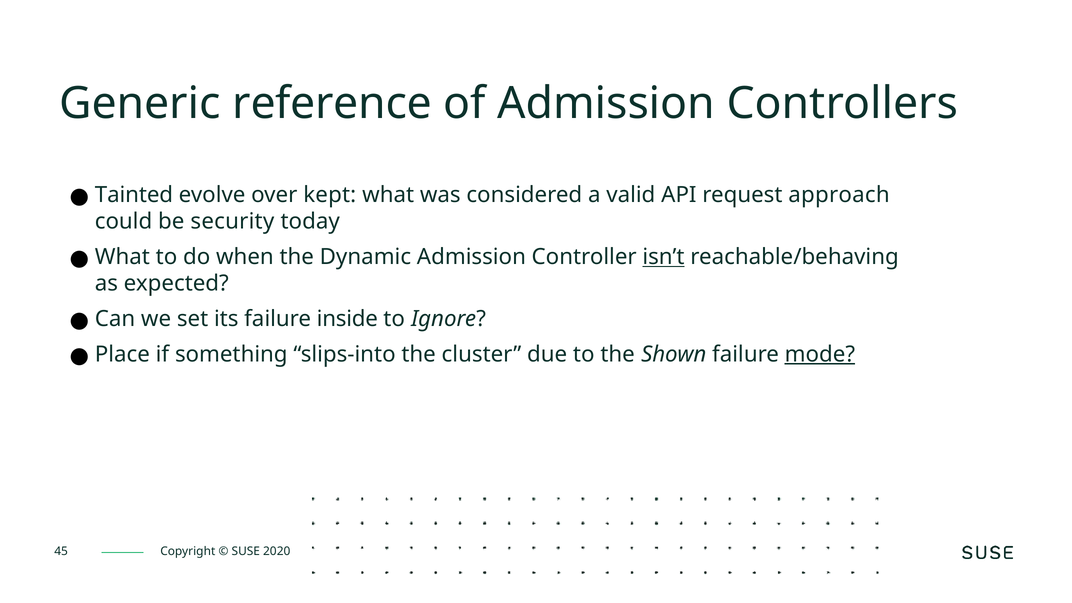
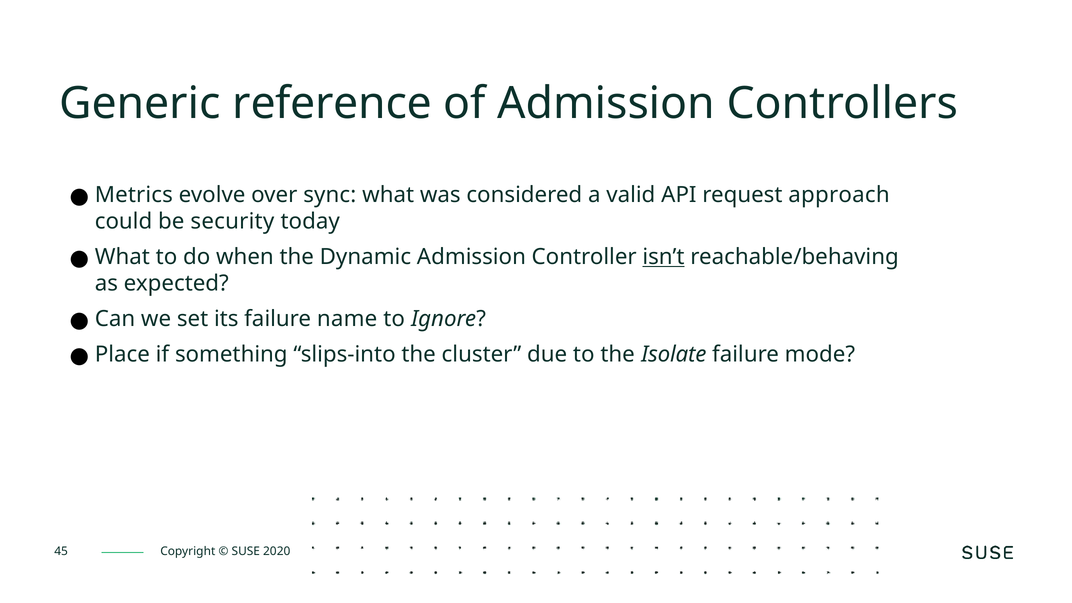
Tainted: Tainted -> Metrics (134, 195)
kept: kept -> sync (330, 195)
inside: inside -> name (347, 319)
Shown: Shown -> Isolate (674, 355)
mode underline: present -> none (820, 355)
